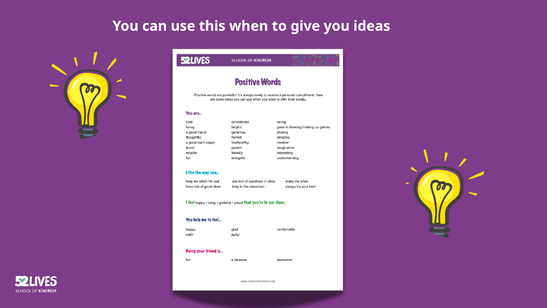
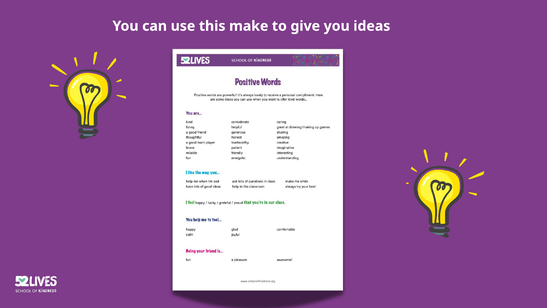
when: when -> make (249, 26)
